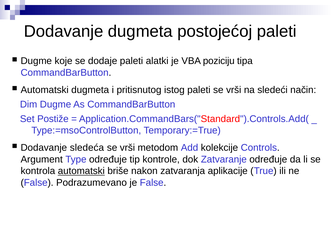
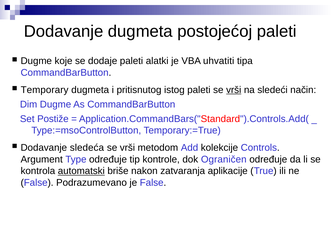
poziciju: poziciju -> uhvatiti (219, 61)
Automatski: Automatski -> Temporary (45, 90)
vrši underline: none -> present (234, 90)
Zatvaranje: Zatvaranje -> Ograničen (224, 159)
